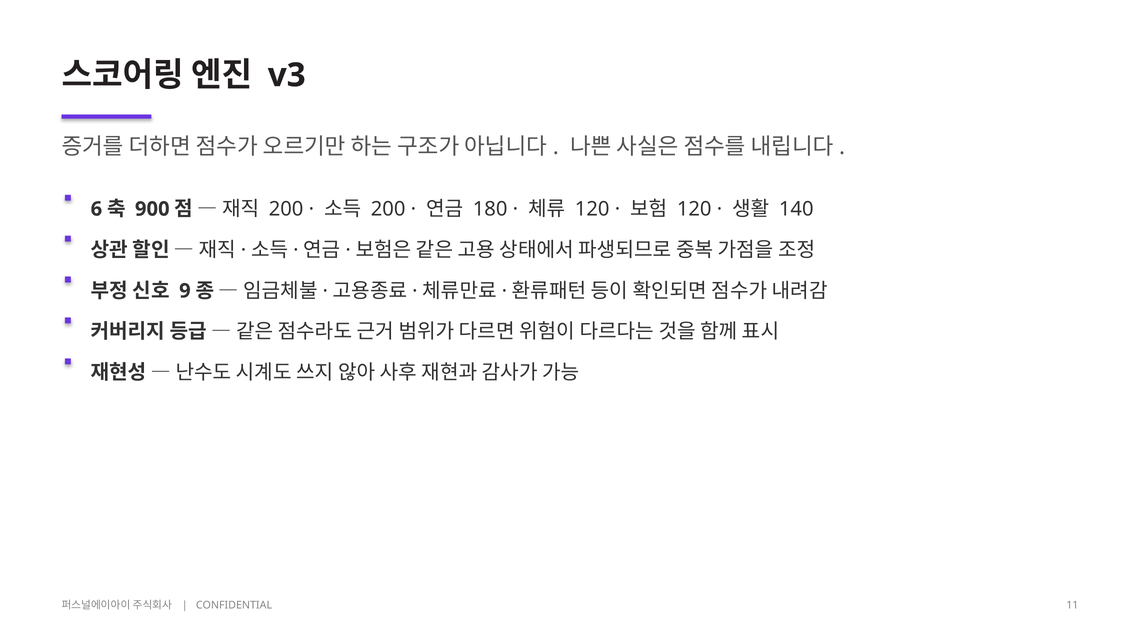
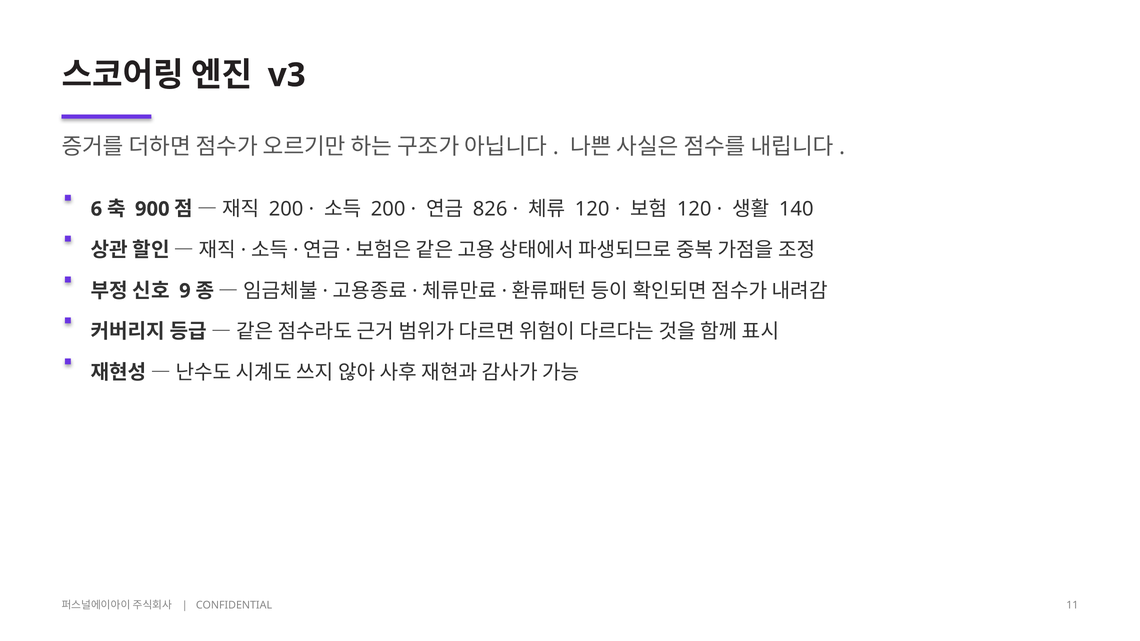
180: 180 -> 826 (490, 209)
